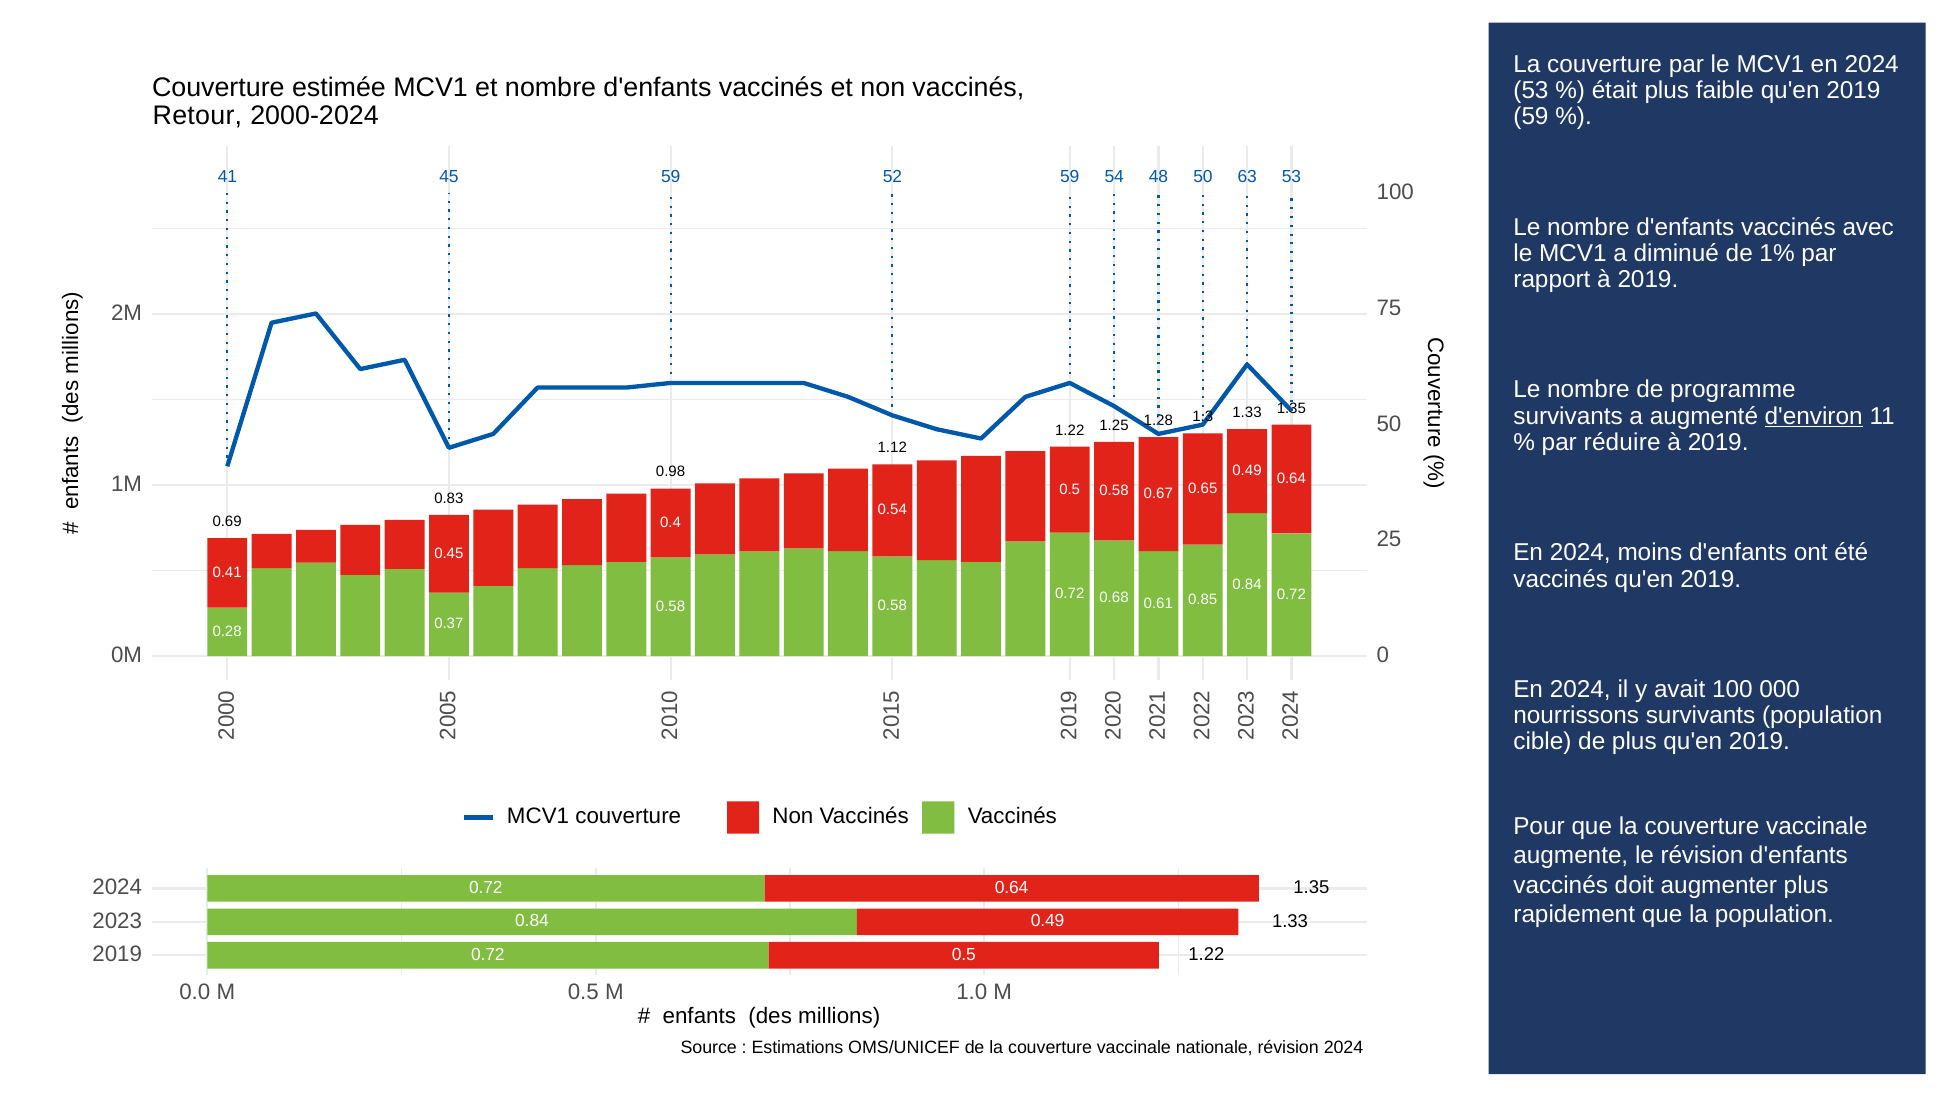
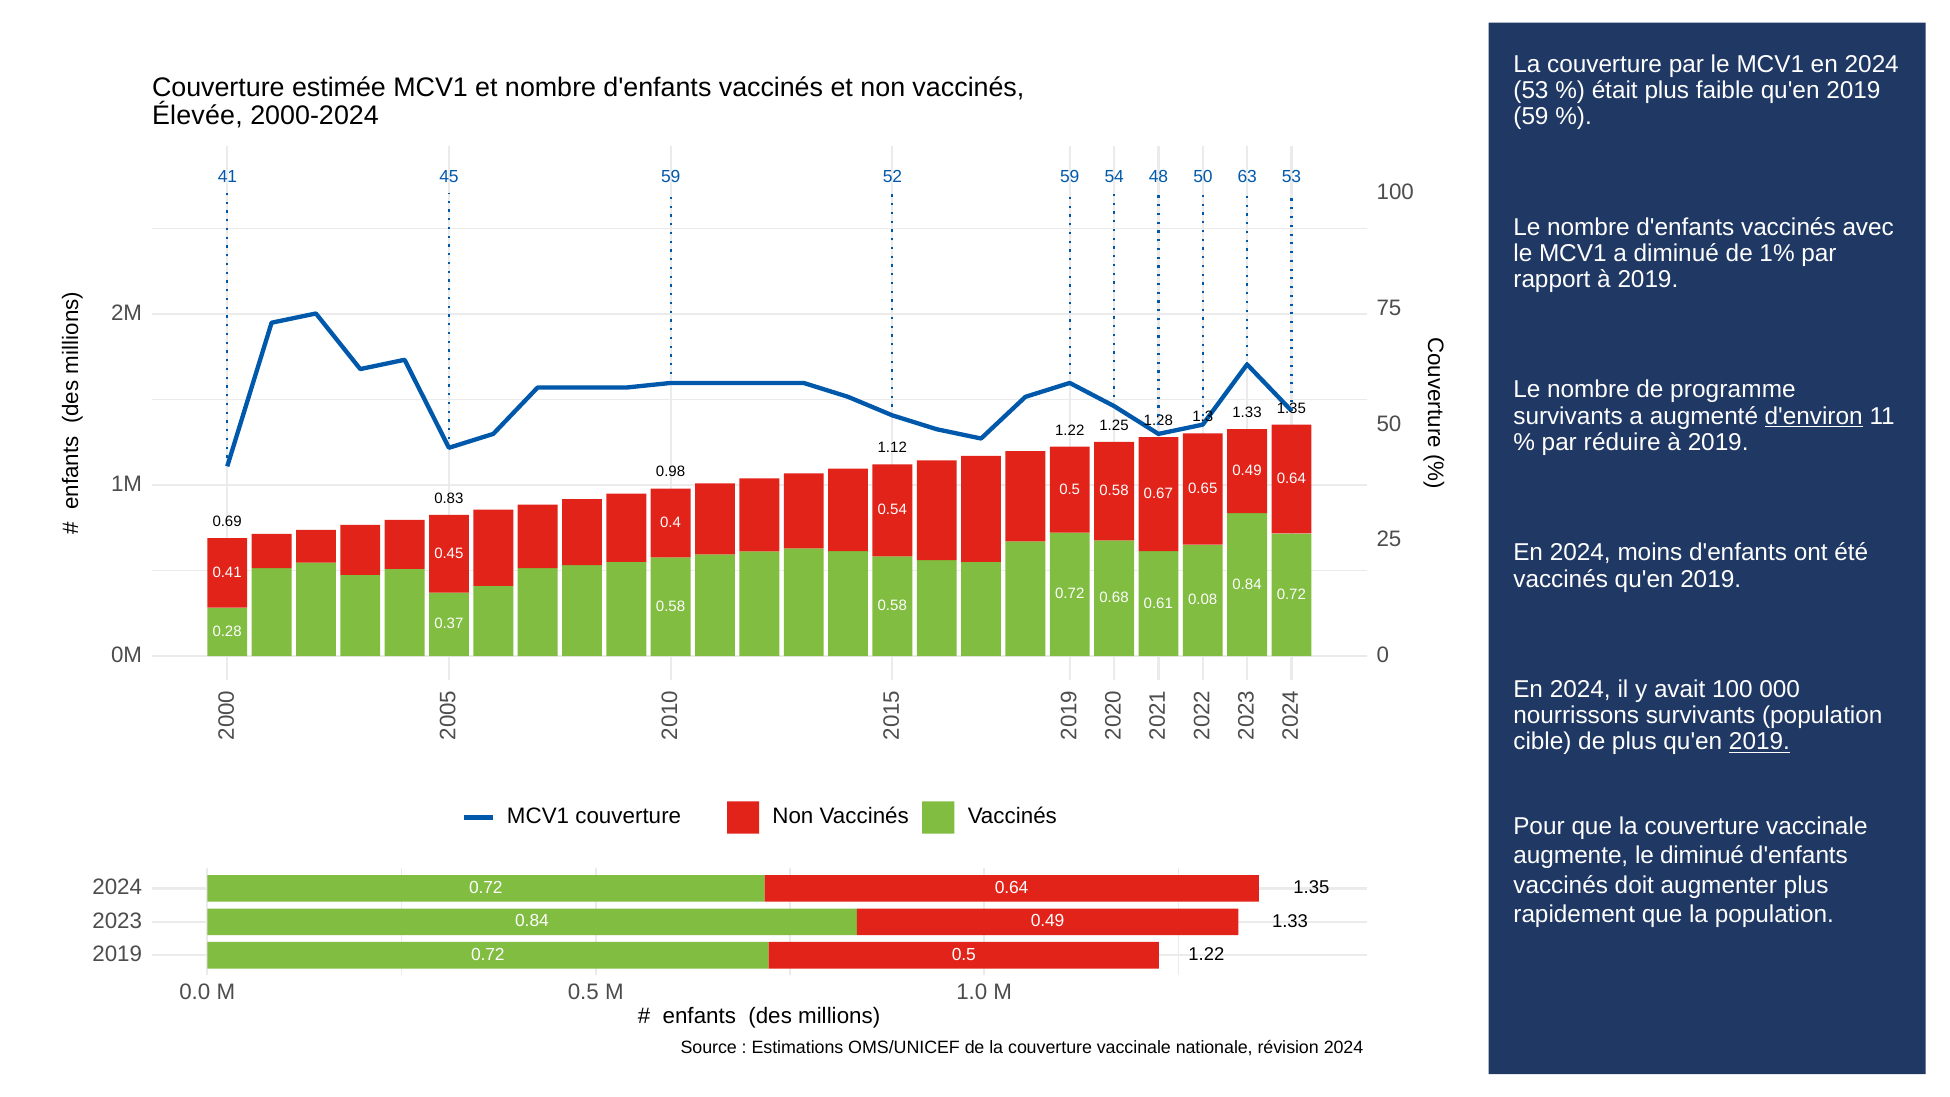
Retour: Retour -> Élevée (197, 116)
0.85: 0.85 -> 0.08 (1203, 600)
2019 underline: none -> present (1759, 742)
le révision: révision -> diminué (1702, 856)
